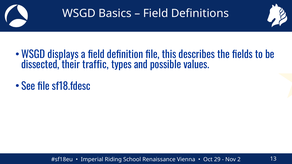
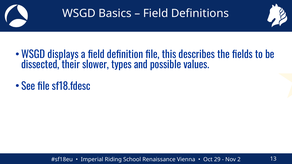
traffic: traffic -> slower (96, 65)
